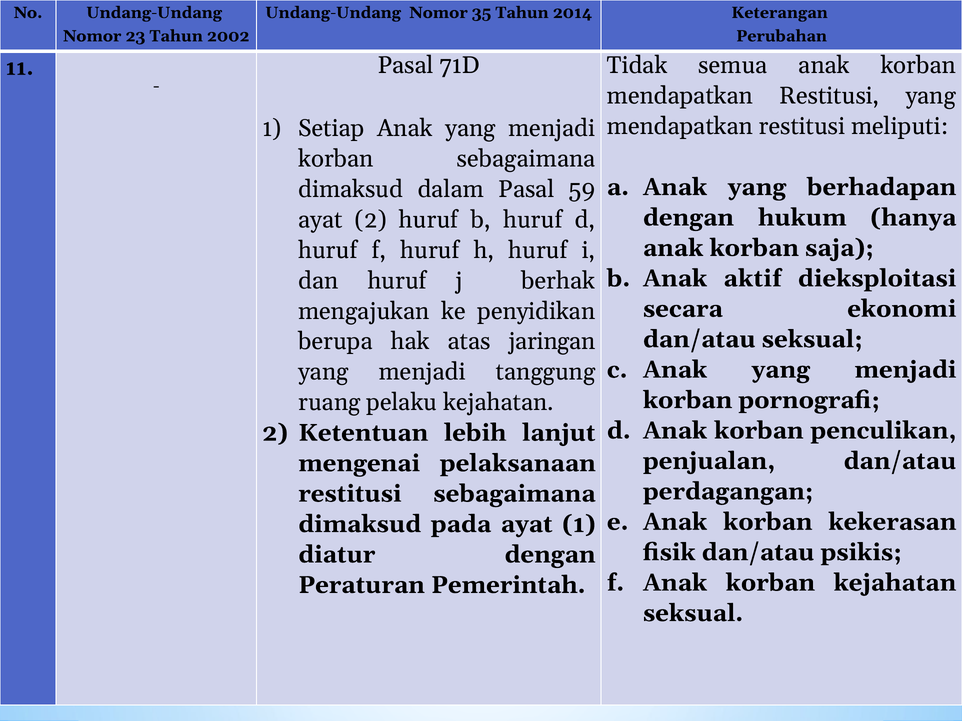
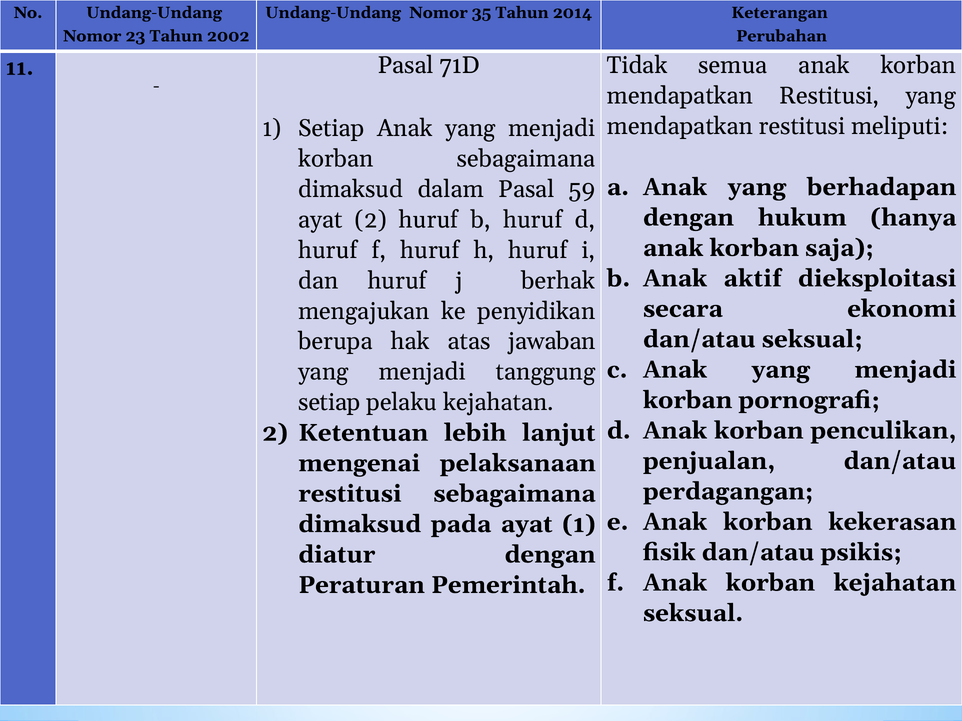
jaringan: jaringan -> jawaban (552, 342)
ruang: ruang -> setiap (329, 403)
